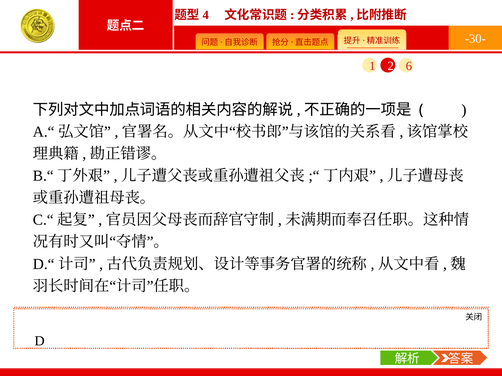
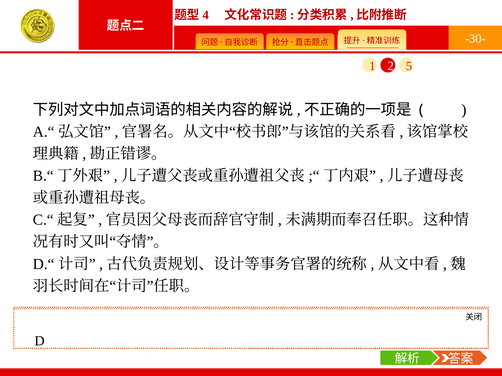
6: 6 -> 5 (409, 66)
